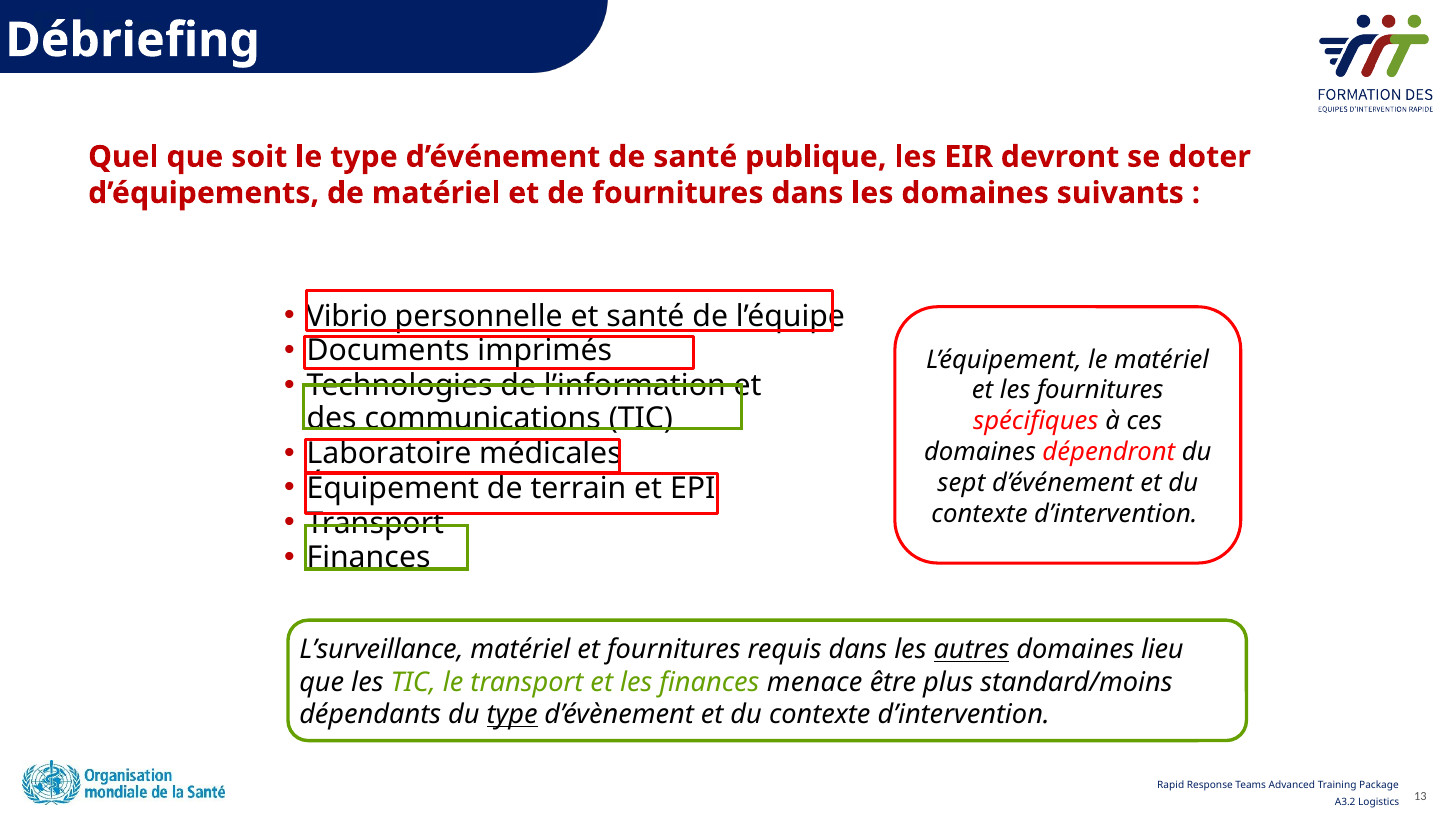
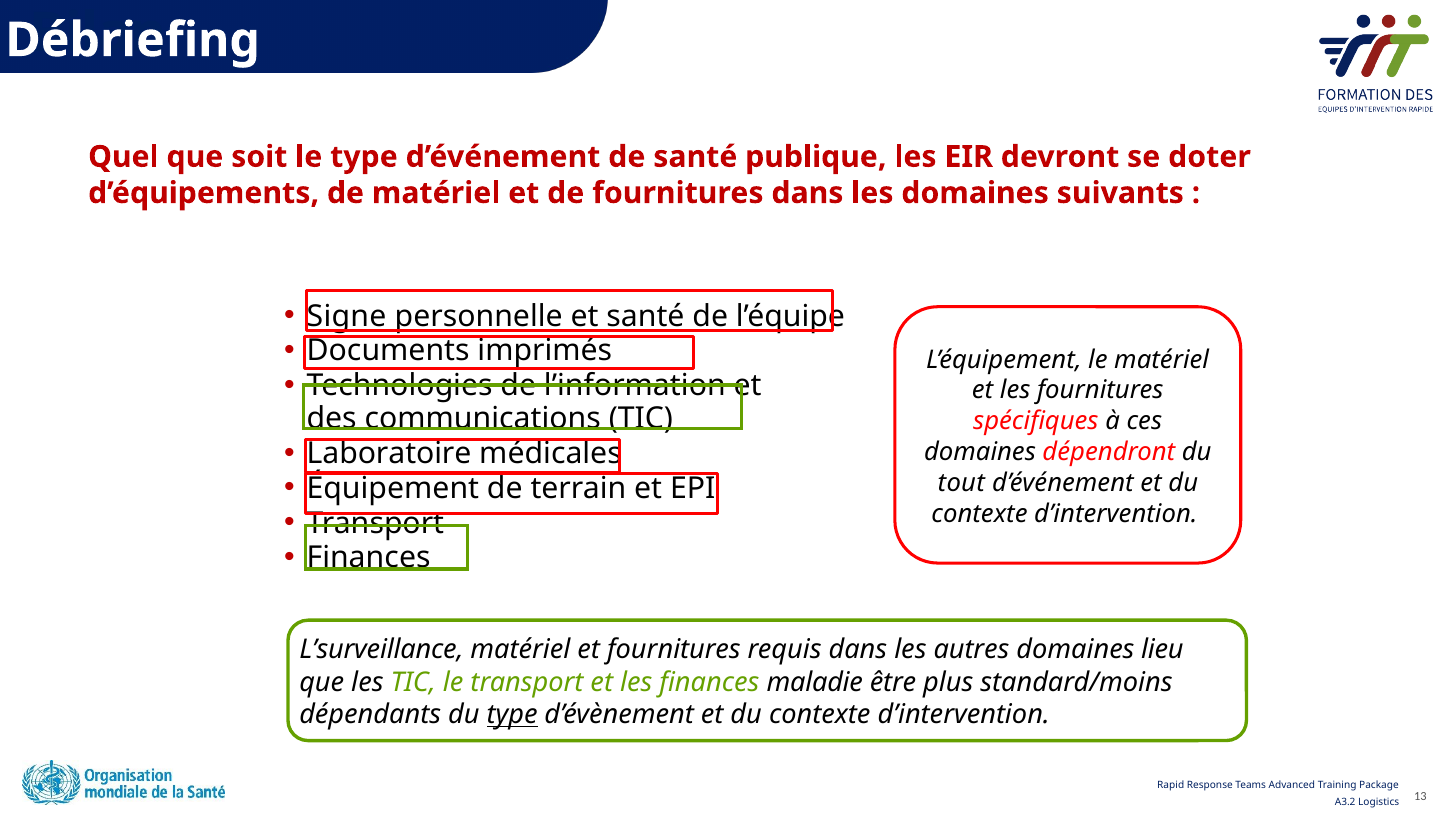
Vibrio: Vibrio -> Signe (347, 316)
sept: sept -> tout (961, 483)
autres underline: present -> none (971, 650)
menace: menace -> maladie (815, 682)
